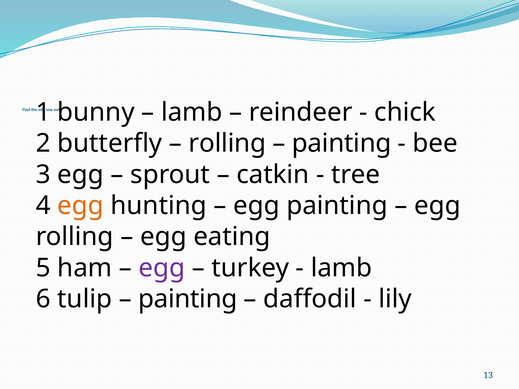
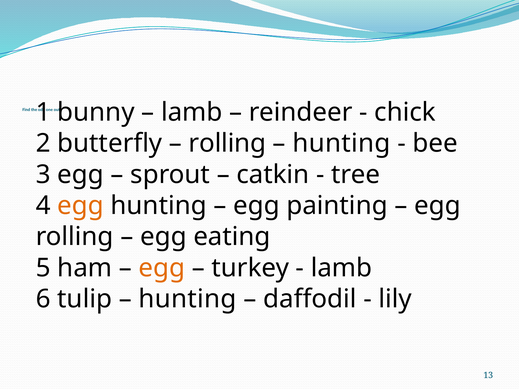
painting: painting -> hunting (341, 143)
egg colour: purple -> orange (162, 268)
painting: painting -> hunting (187, 299)
